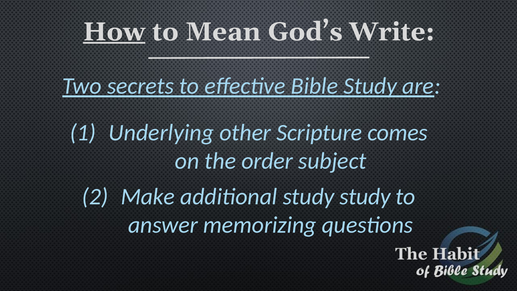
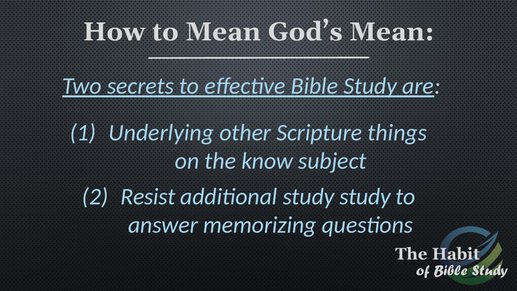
How underline: present -> none (114, 32)
God’s Write: Write -> Mean (392, 32)
comes: comes -> things (397, 133)
order: order -> know (267, 161)
Make: Make -> Resist (148, 197)
